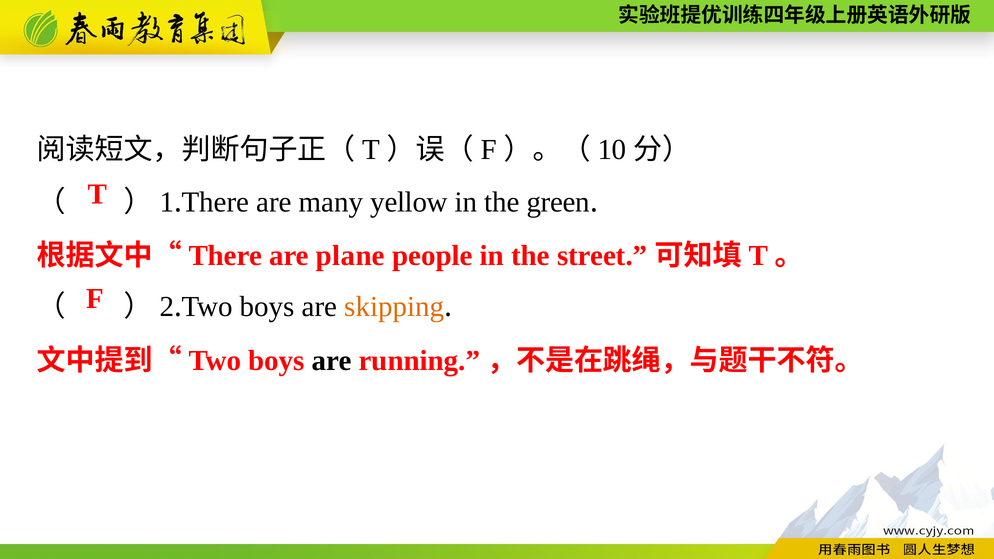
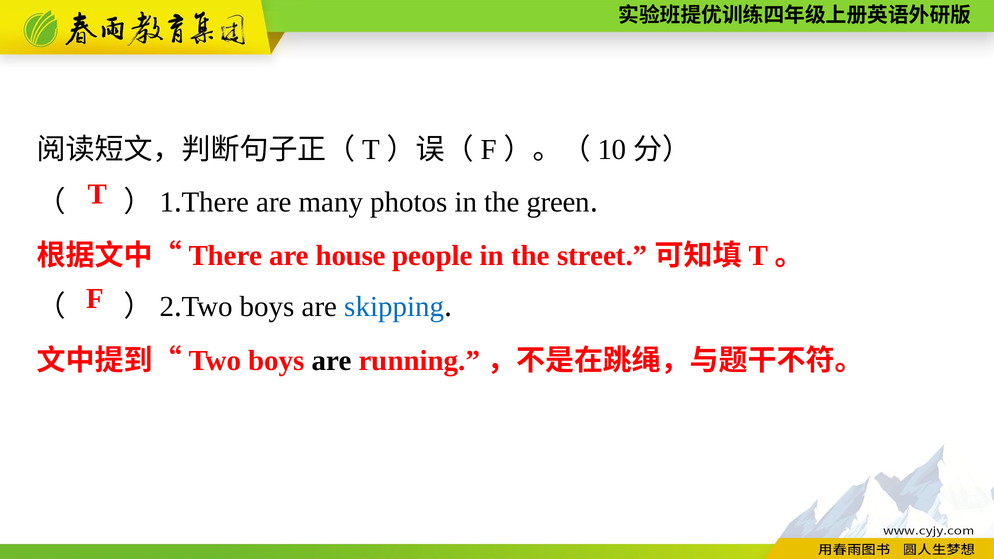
yellow: yellow -> photos (409, 202)
plane: plane -> house (351, 256)
skipping colour: orange -> blue (394, 307)
